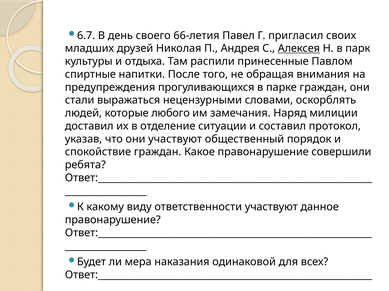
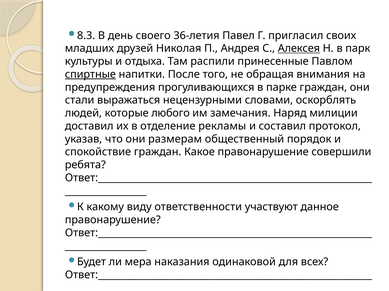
6.7: 6.7 -> 8.3 (86, 36)
66-летия: 66-летия -> 36-летия (197, 36)
спиртные underline: none -> present (90, 74)
ситуации: ситуации -> рекламы (222, 126)
они участвуют: участвуют -> размерам (175, 139)
